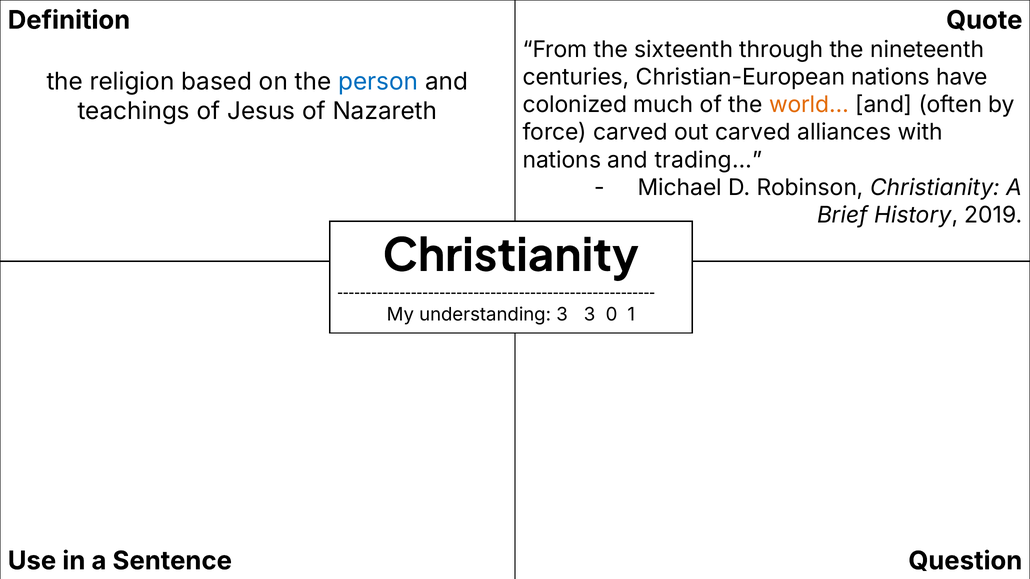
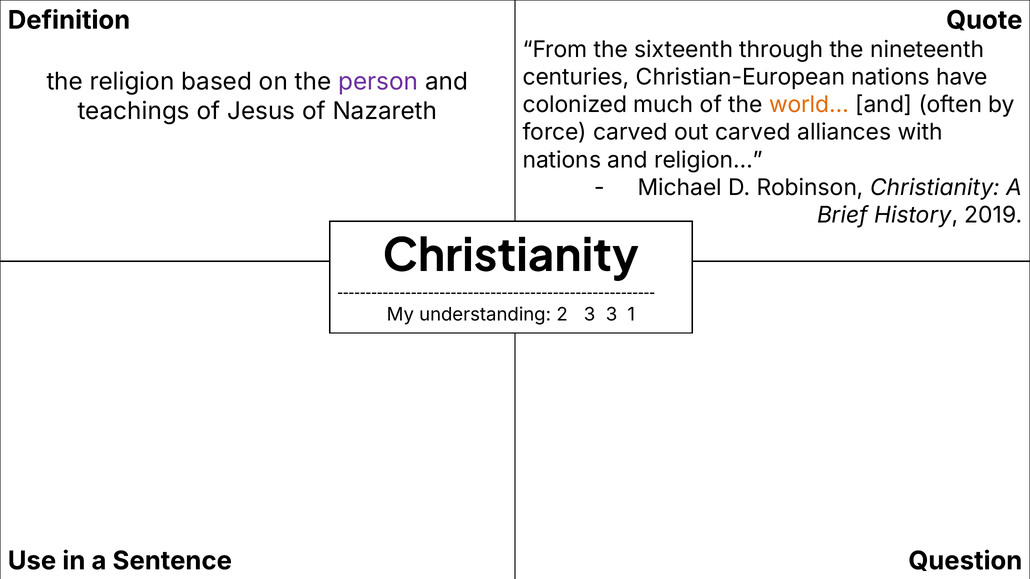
person colour: blue -> purple (378, 82)
trading…: trading… -> religion… (708, 160)
understanding 3: 3 -> 2 (562, 315)
3 0: 0 -> 3 (612, 315)
